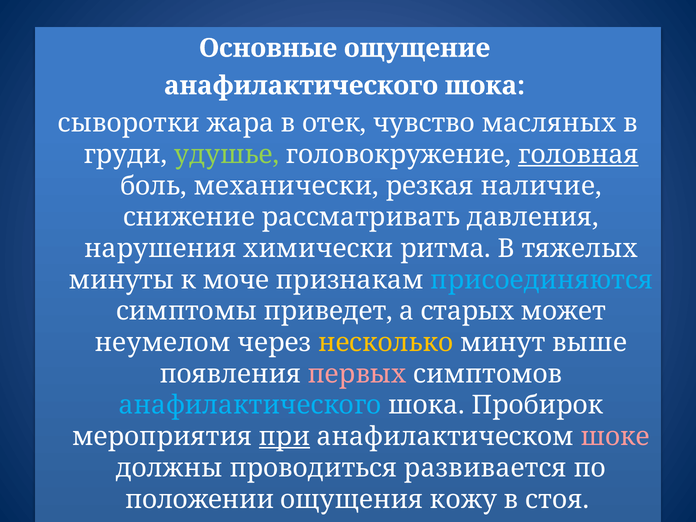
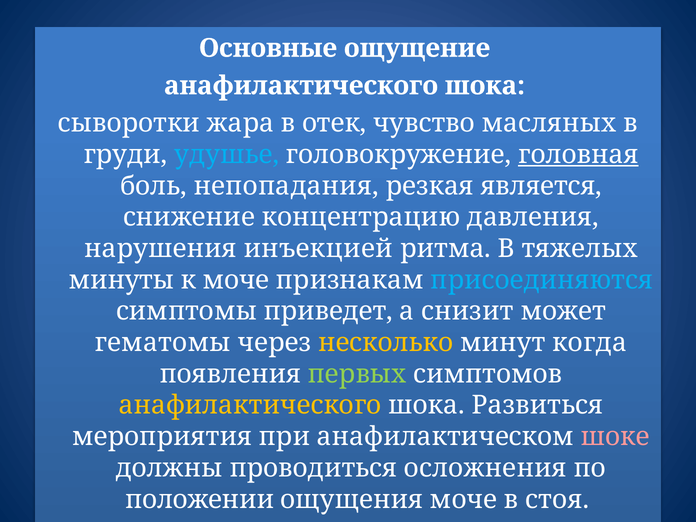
удушье colour: light green -> light blue (227, 155)
механически: механически -> непопадания (286, 186)
наличие: наличие -> является (541, 186)
рассматривать: рассматривать -> концентрацию (361, 217)
химически: химически -> инъекцией (318, 249)
старых: старых -> снизит (467, 311)
неумелом: неумелом -> гематомы (163, 343)
выше: выше -> когда (590, 343)
первых colour: pink -> light green (357, 374)
анафилактического colour: light blue -> yellow (250, 405)
Пробирок: Пробирок -> Развиться (537, 405)
при underline: present -> none (284, 437)
развивается: развивается -> осложнения (485, 468)
ощущения кожу: кожу -> моче (464, 499)
